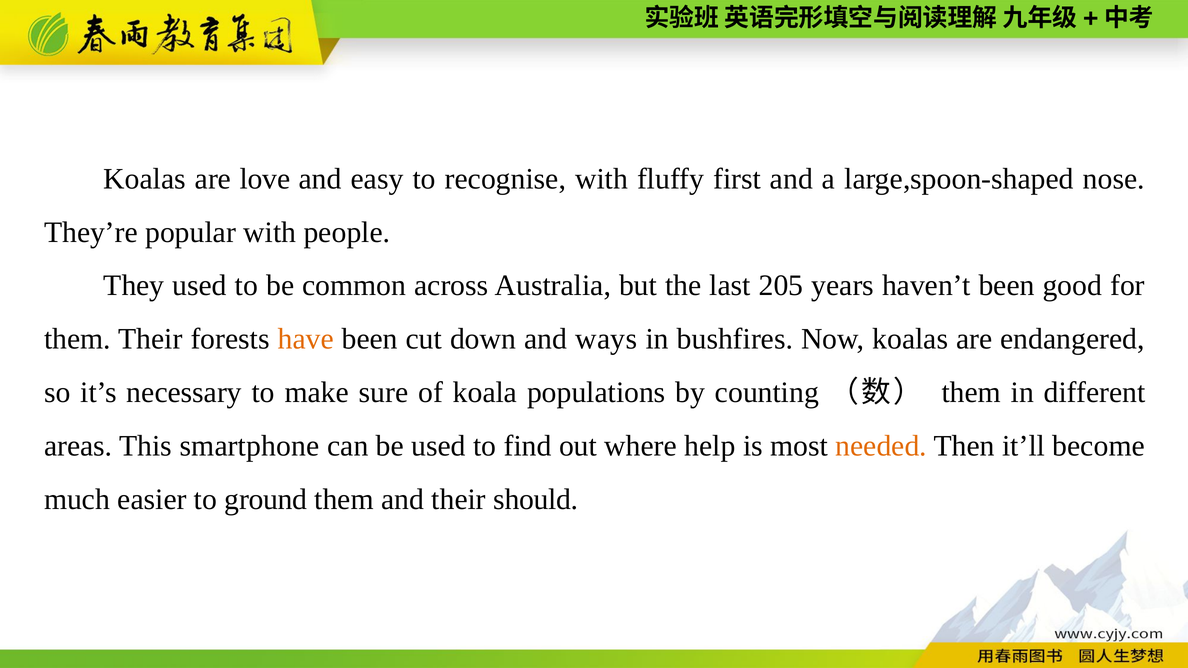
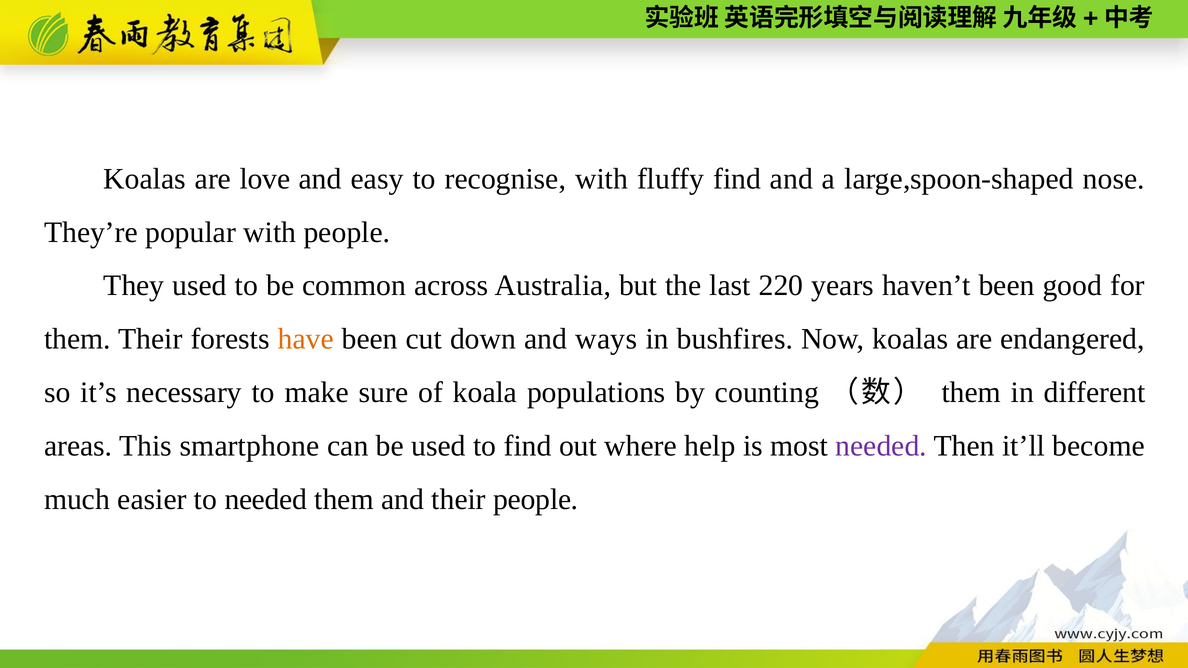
fluffy first: first -> find (737, 179)
205: 205 -> 220 (781, 286)
needed colour: orange -> purple (881, 446)
to ground: ground -> needed (266, 500)
their should: should -> people (536, 500)
